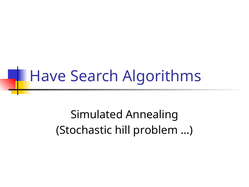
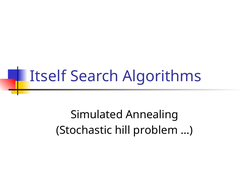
Have: Have -> Itself (48, 76)
